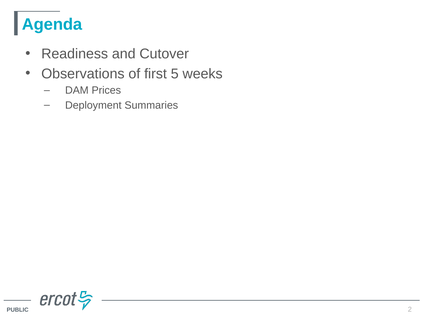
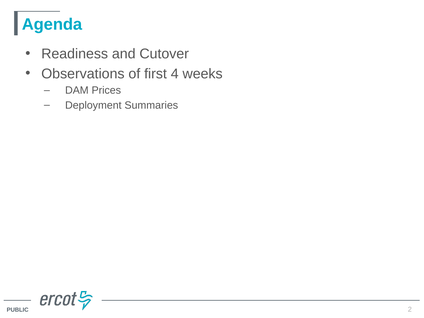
5: 5 -> 4 (175, 74)
